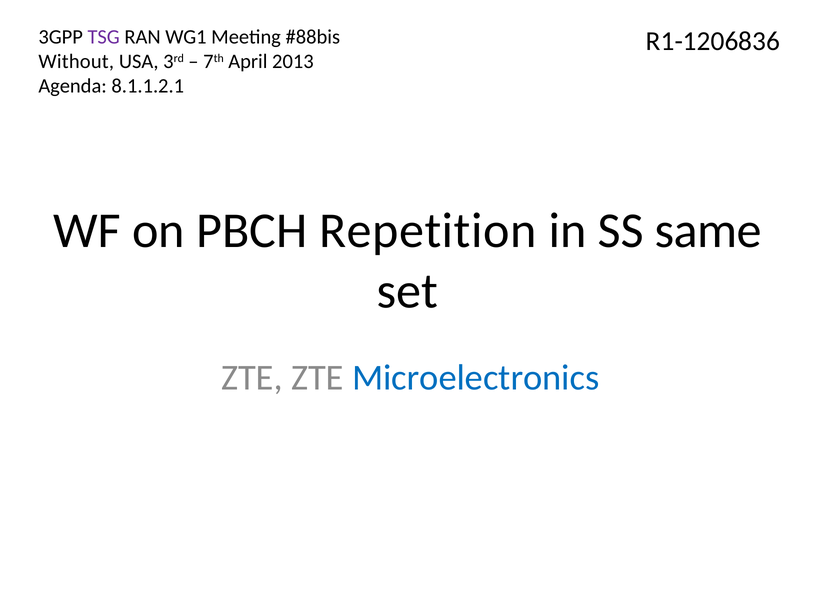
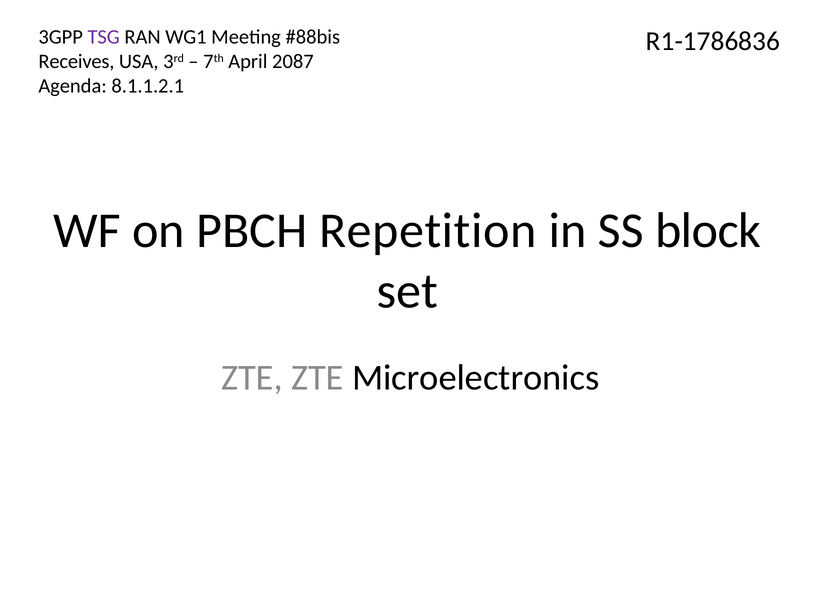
R1-1206836: R1-1206836 -> R1-1786836 (713, 41)
Without: Without -> Receives (76, 61)
2013: 2013 -> 2087 (293, 61)
same: same -> block (708, 231)
Microelectronics colour: blue -> black (476, 378)
